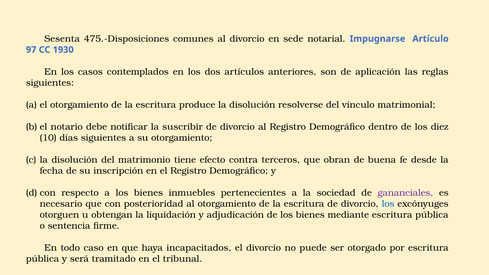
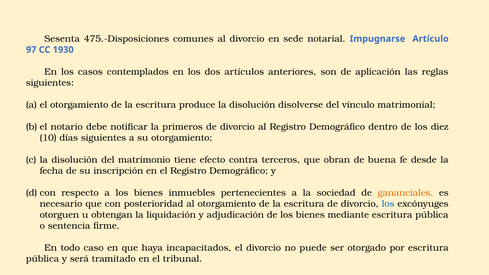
resolverse: resolverse -> disolverse (301, 105)
suscribir: suscribir -> primeros (182, 127)
gananciales colour: purple -> orange (405, 193)
